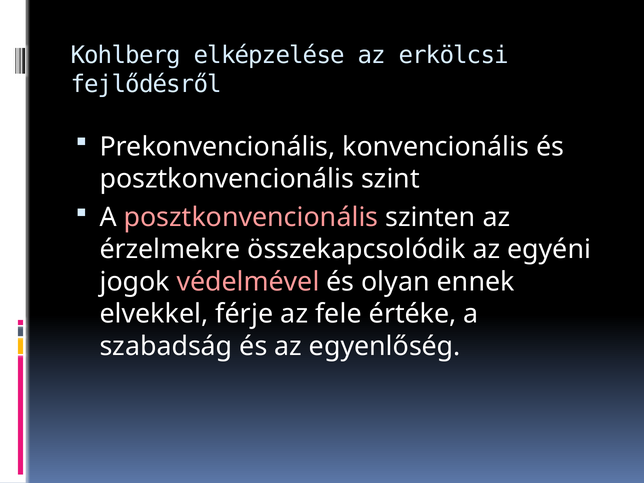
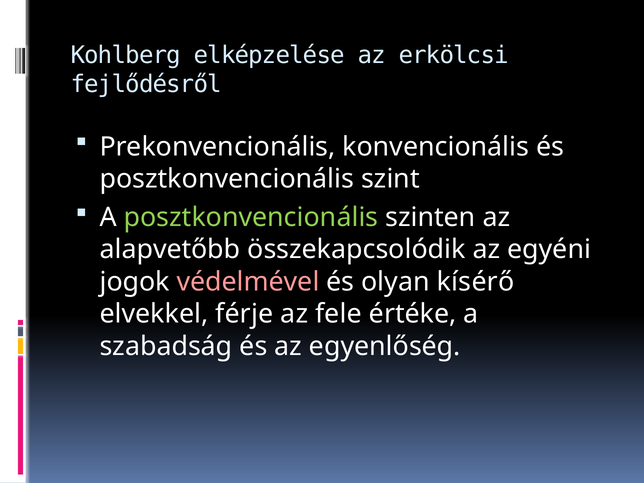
posztkonvencionális colour: pink -> light green (251, 217)
érzelmekre: érzelmekre -> alapvetőbb (170, 250)
ennek: ennek -> kísérő (476, 282)
